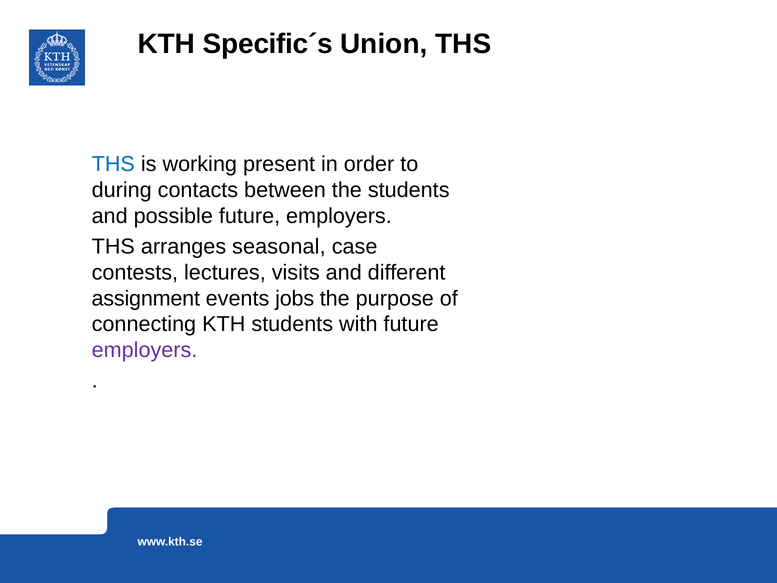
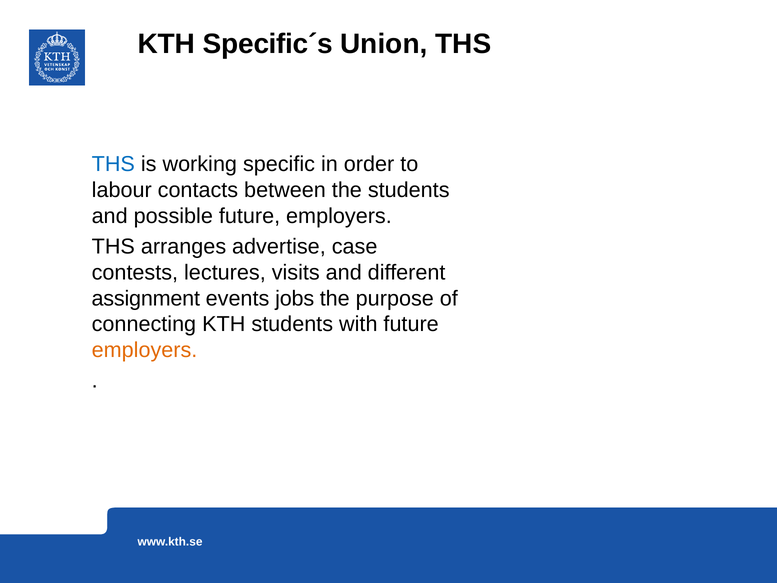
present: present -> specific (279, 164)
during: during -> labour (122, 190)
seasonal: seasonal -> advertise (279, 246)
employers colour: purple -> orange (145, 350)
